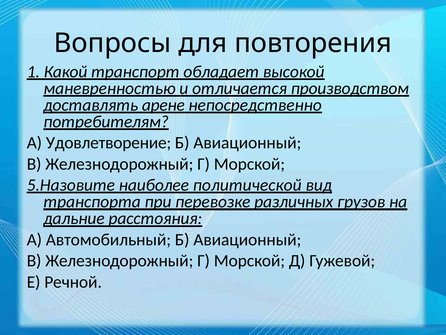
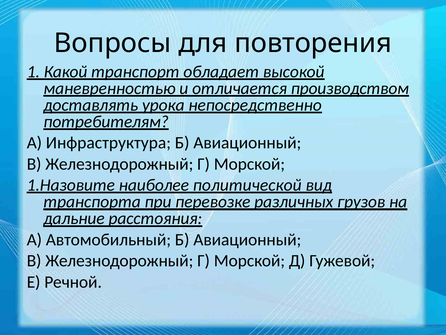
арене: арене -> урока (163, 105)
Удовлетворение: Удовлетворение -> Инфраструктура (108, 143)
5.Назовите: 5.Назовите -> 1.Назовите (71, 185)
